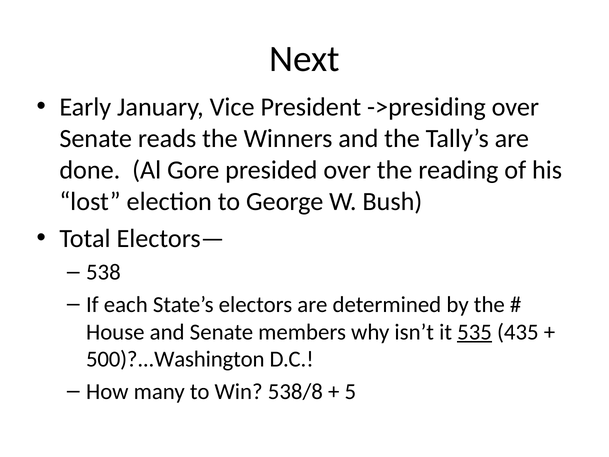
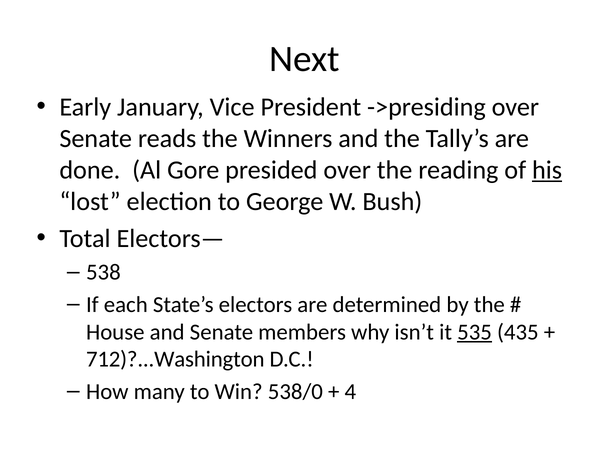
his underline: none -> present (547, 170)
500)?...Washington: 500)?...Washington -> 712)?...Washington (175, 359)
538/8: 538/8 -> 538/0 (295, 391)
5: 5 -> 4 (350, 391)
